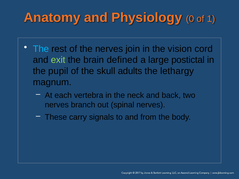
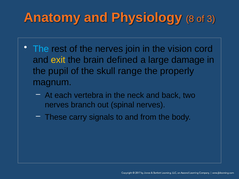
0: 0 -> 8 (190, 19)
1: 1 -> 3 (211, 19)
exit colour: light green -> yellow (58, 60)
postictal: postictal -> damage (188, 60)
adults: adults -> range (130, 71)
lethargy: lethargy -> properly (177, 71)
